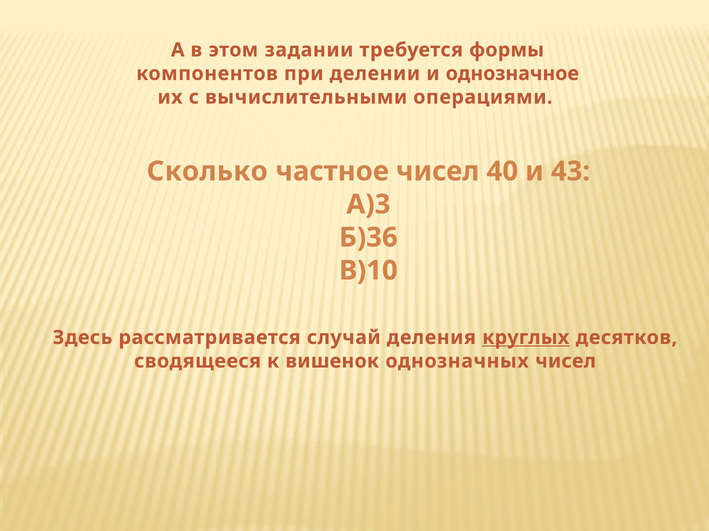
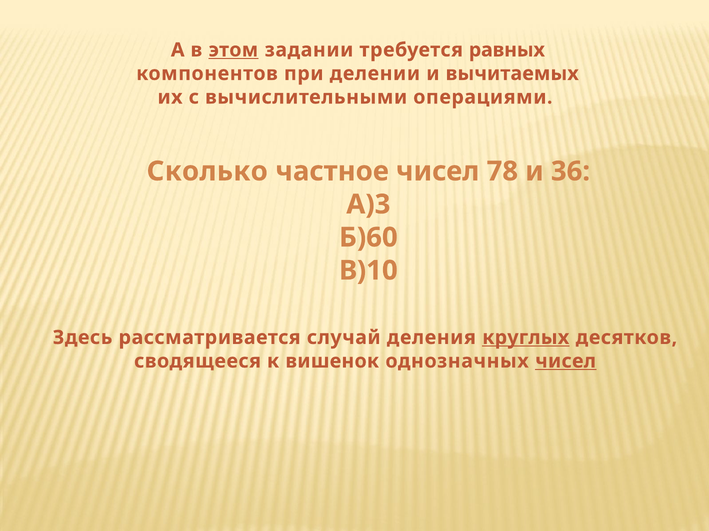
этом underline: none -> present (233, 50)
формы: формы -> равных (507, 50)
однозначное: однозначное -> вычитаемых (512, 74)
40: 40 -> 78 (502, 172)
43: 43 -> 36 (570, 172)
Б)36: Б)36 -> Б)60 (368, 238)
чисел underline: none -> present (566, 362)
